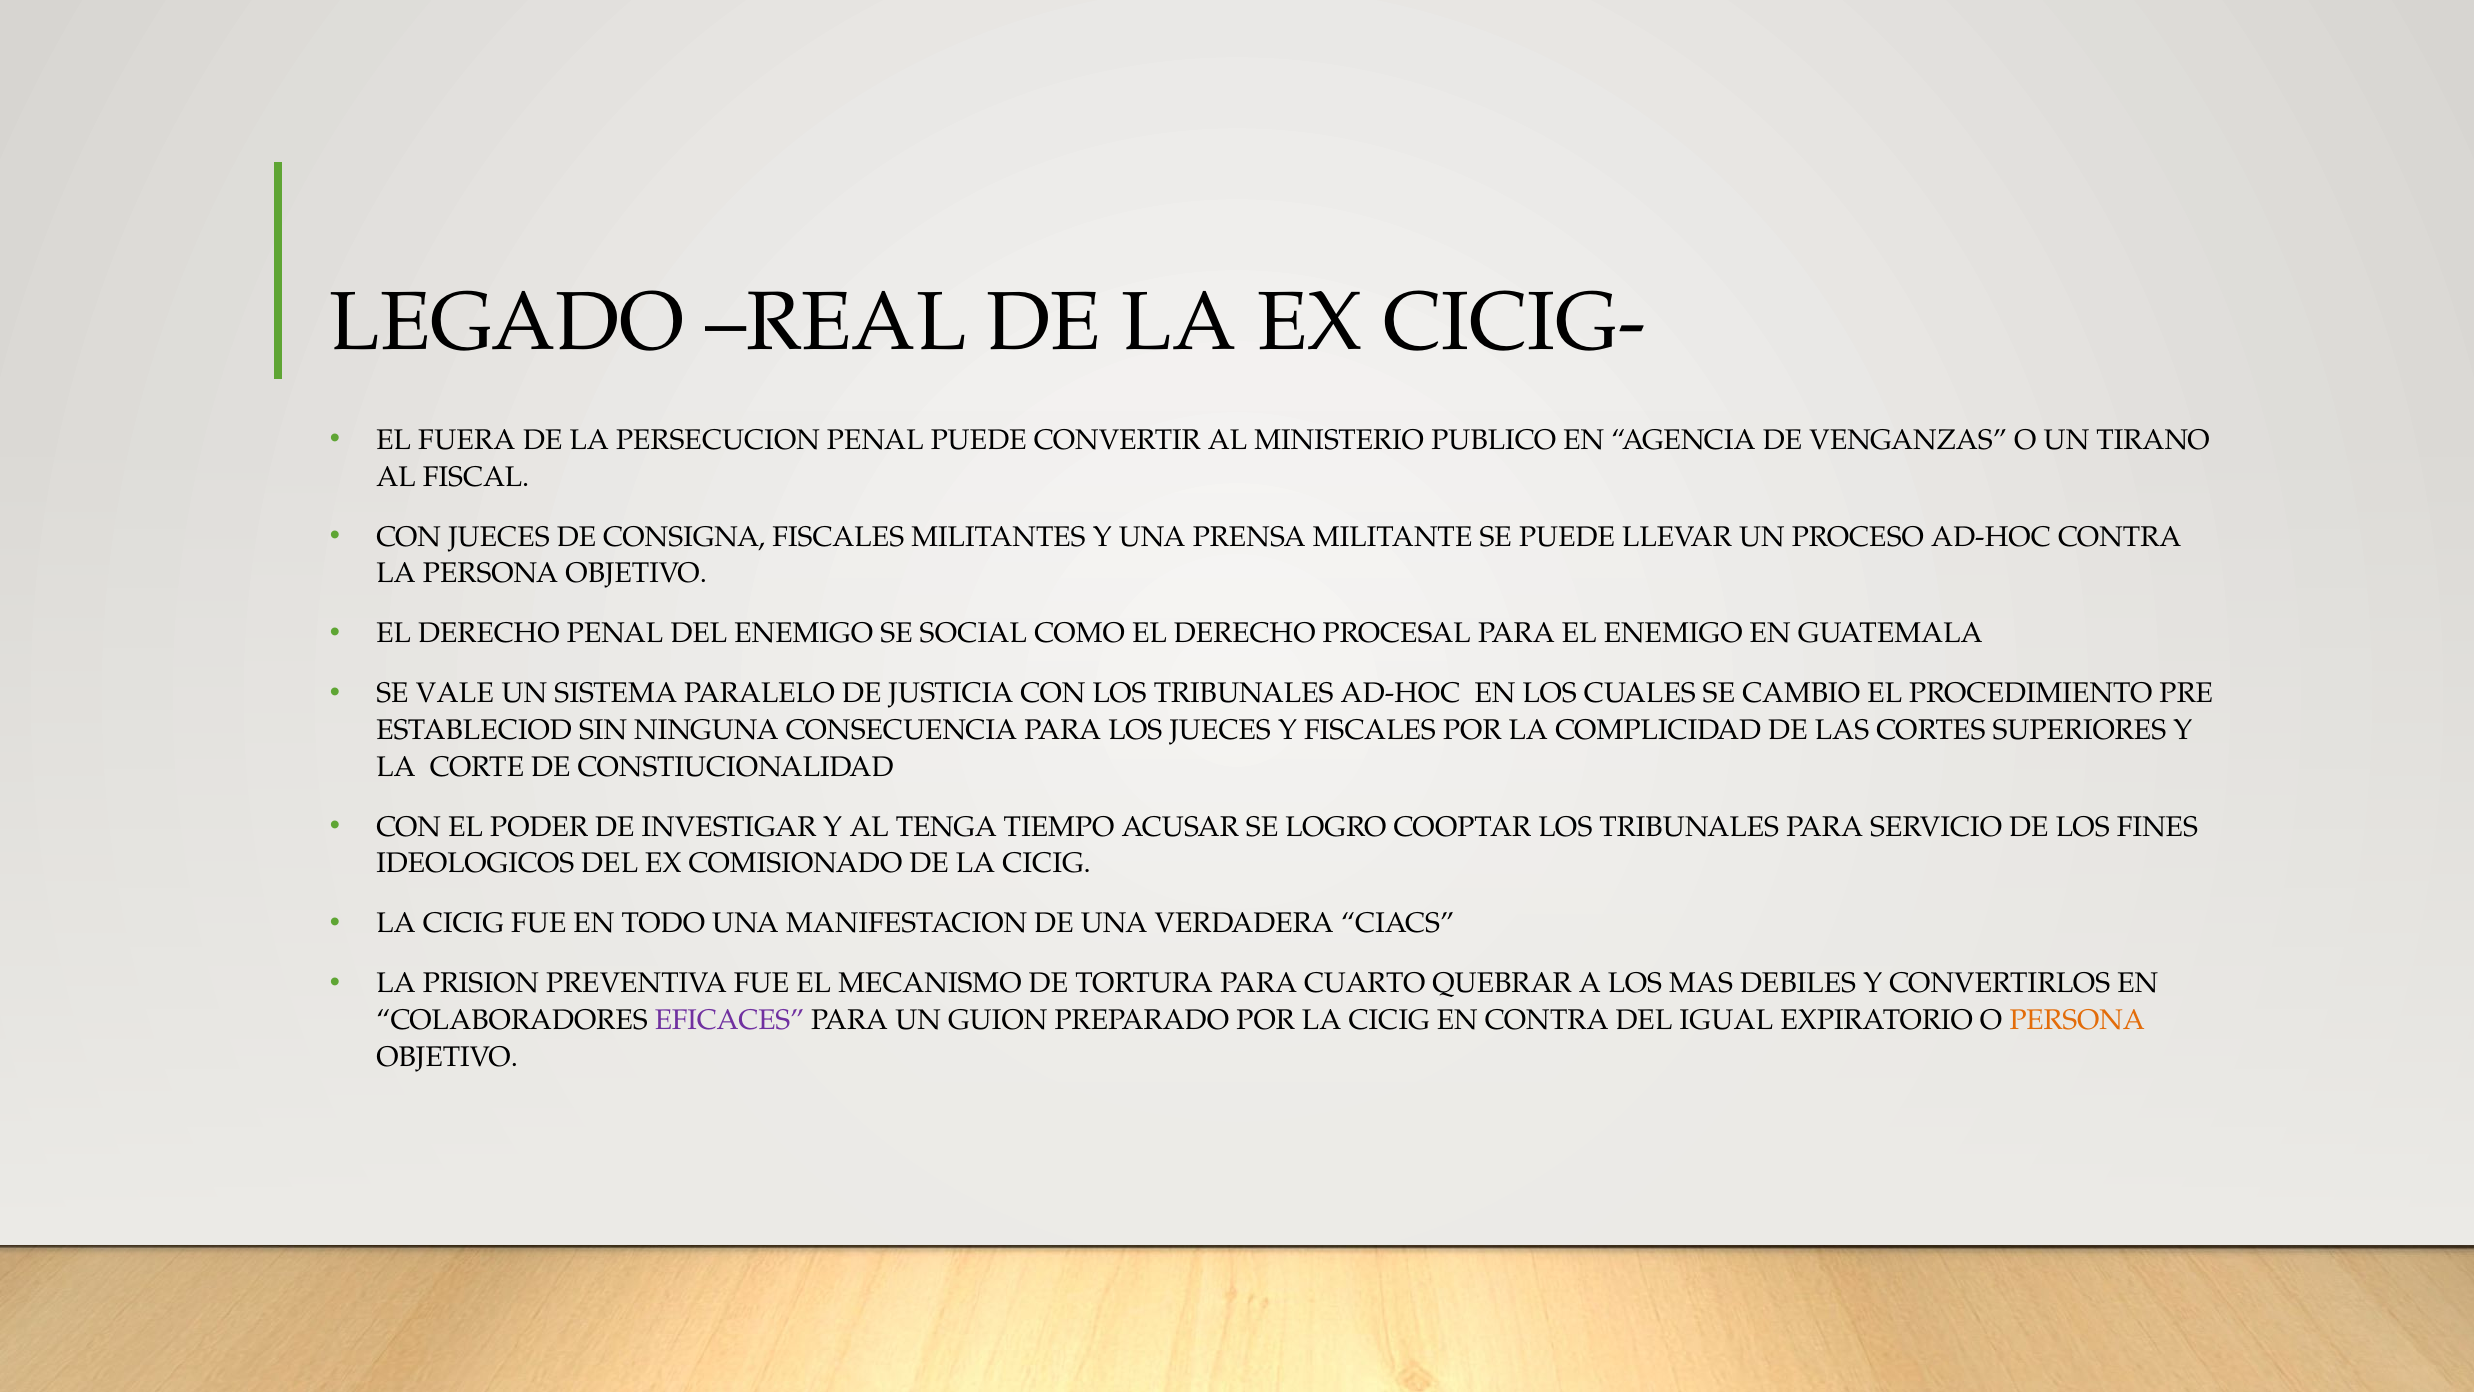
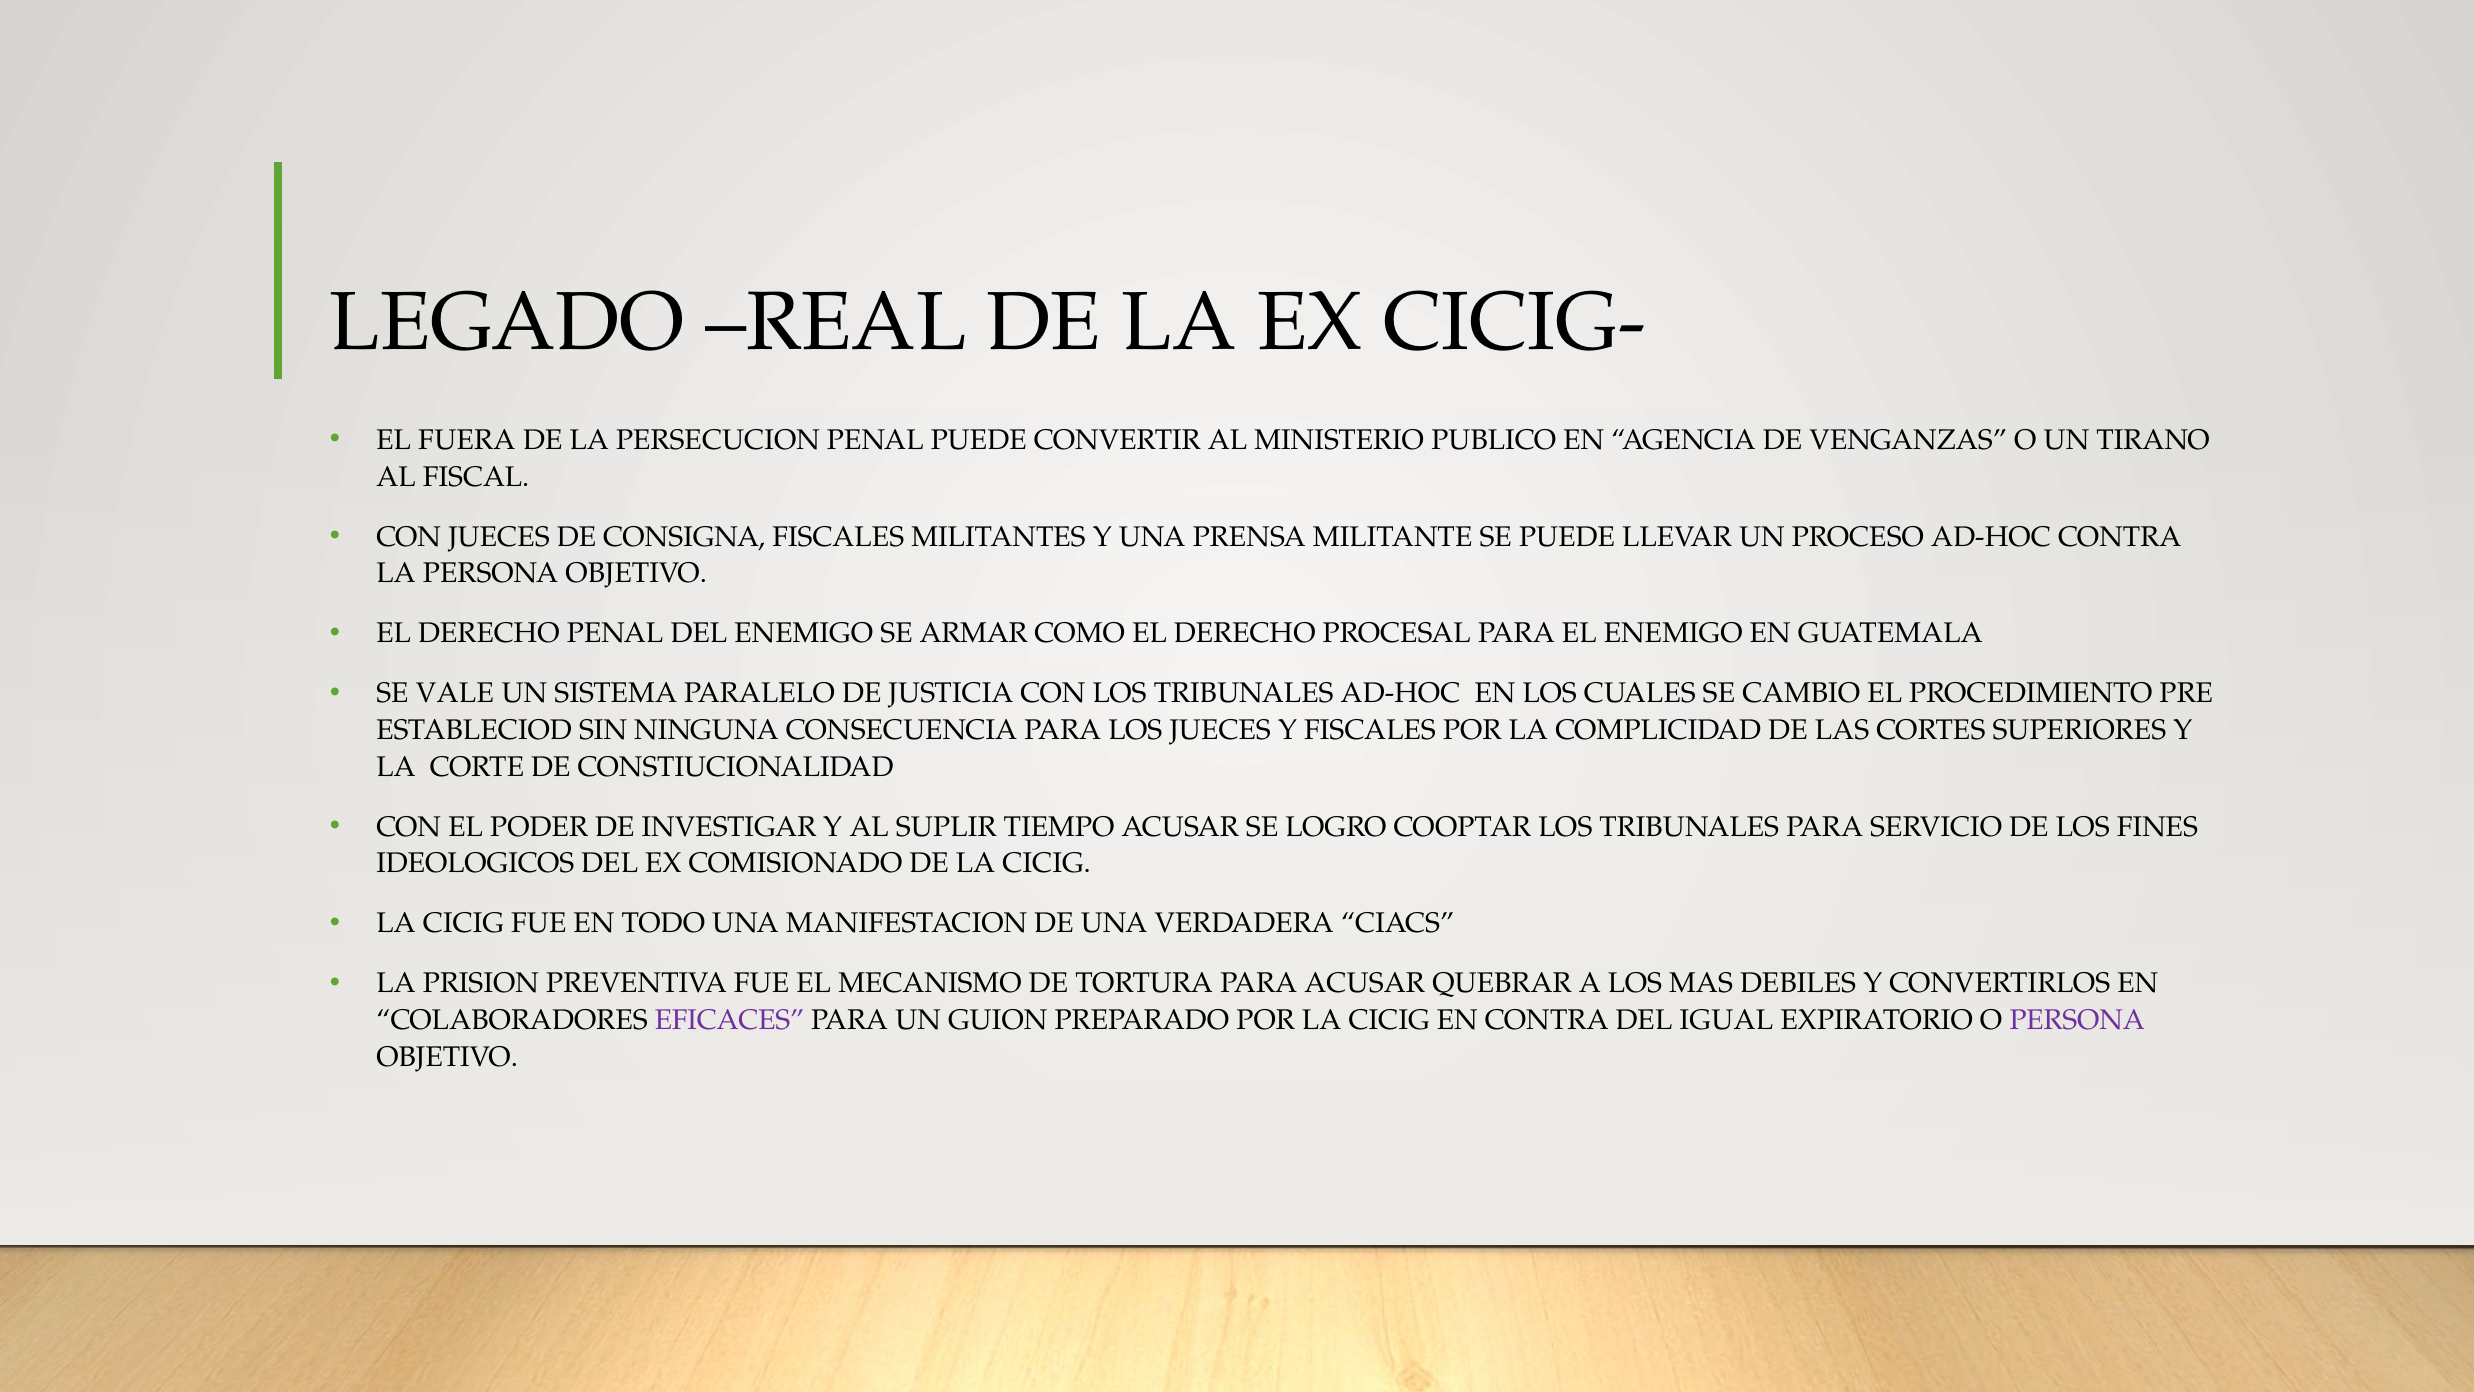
SOCIAL: SOCIAL -> ARMAR (974, 633)
TENGA: TENGA -> SUPLIR (946, 827)
PARA CUARTO: CUARTO -> ACUSAR (1365, 983)
PERSONA colour: orange -> purple (2077, 1020)
